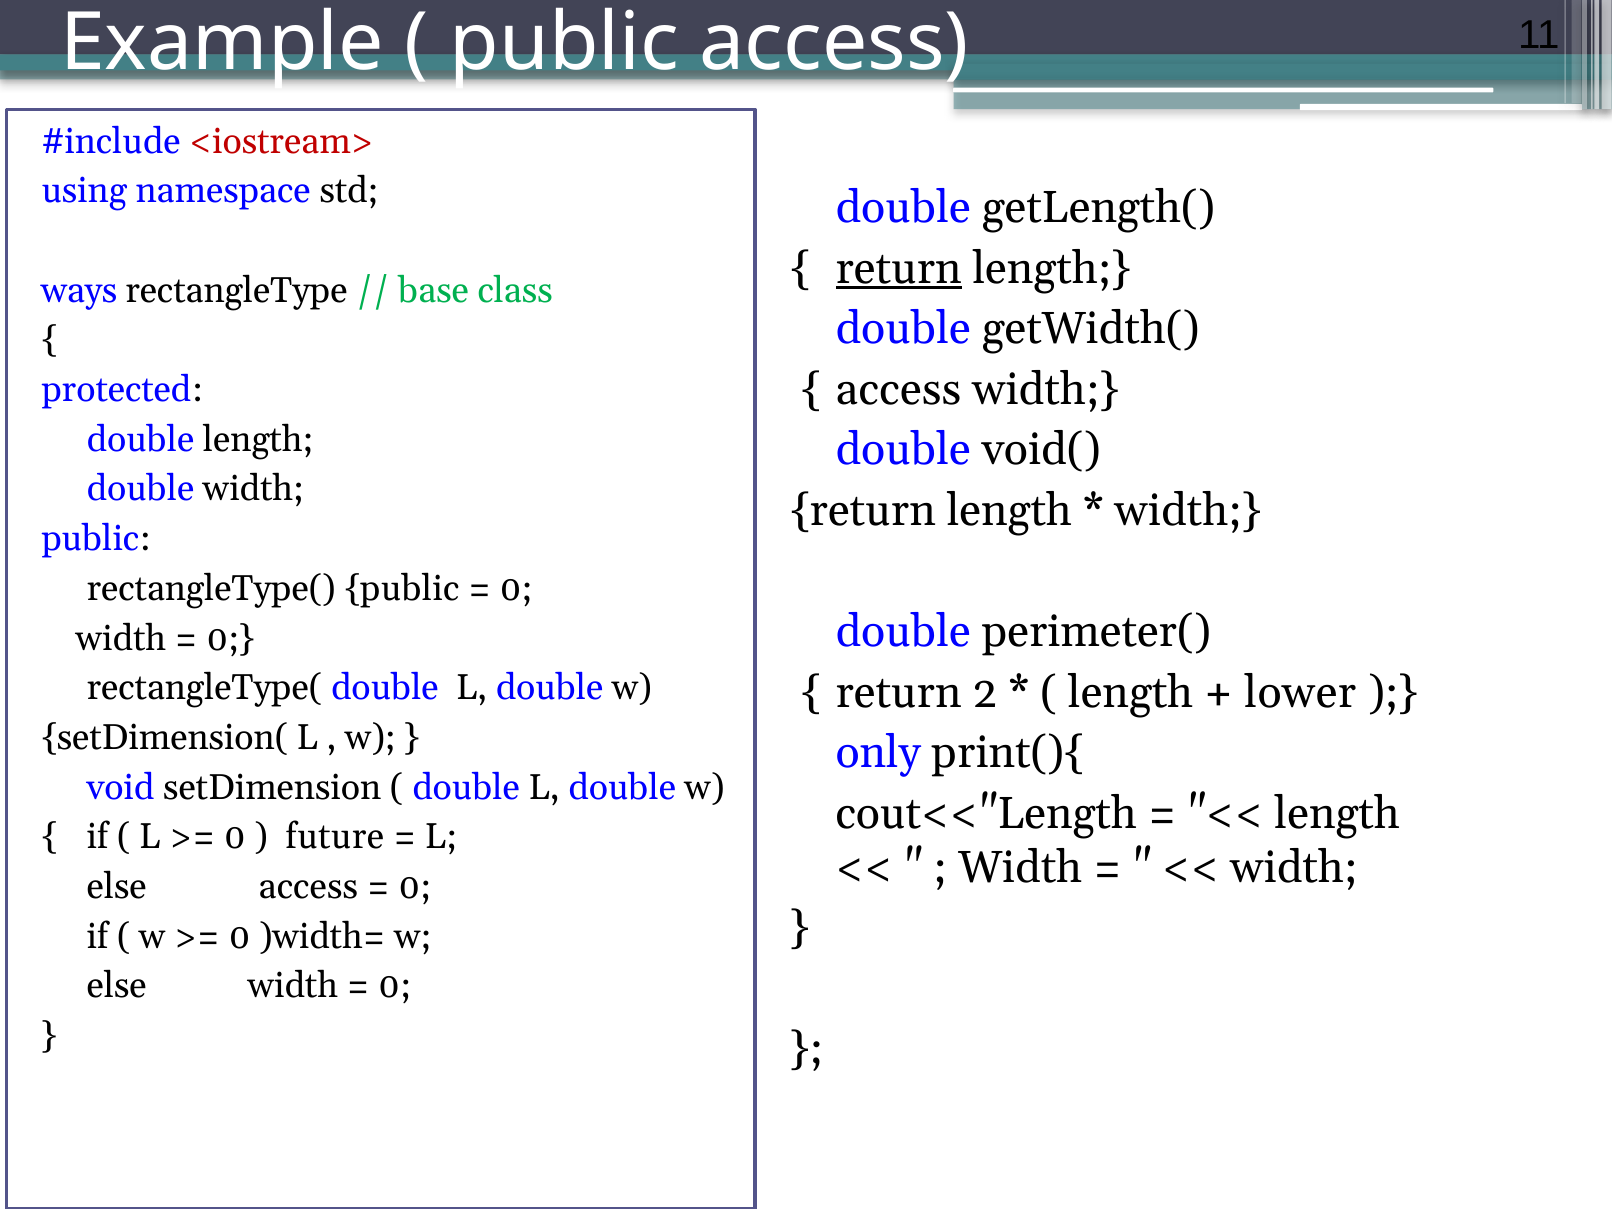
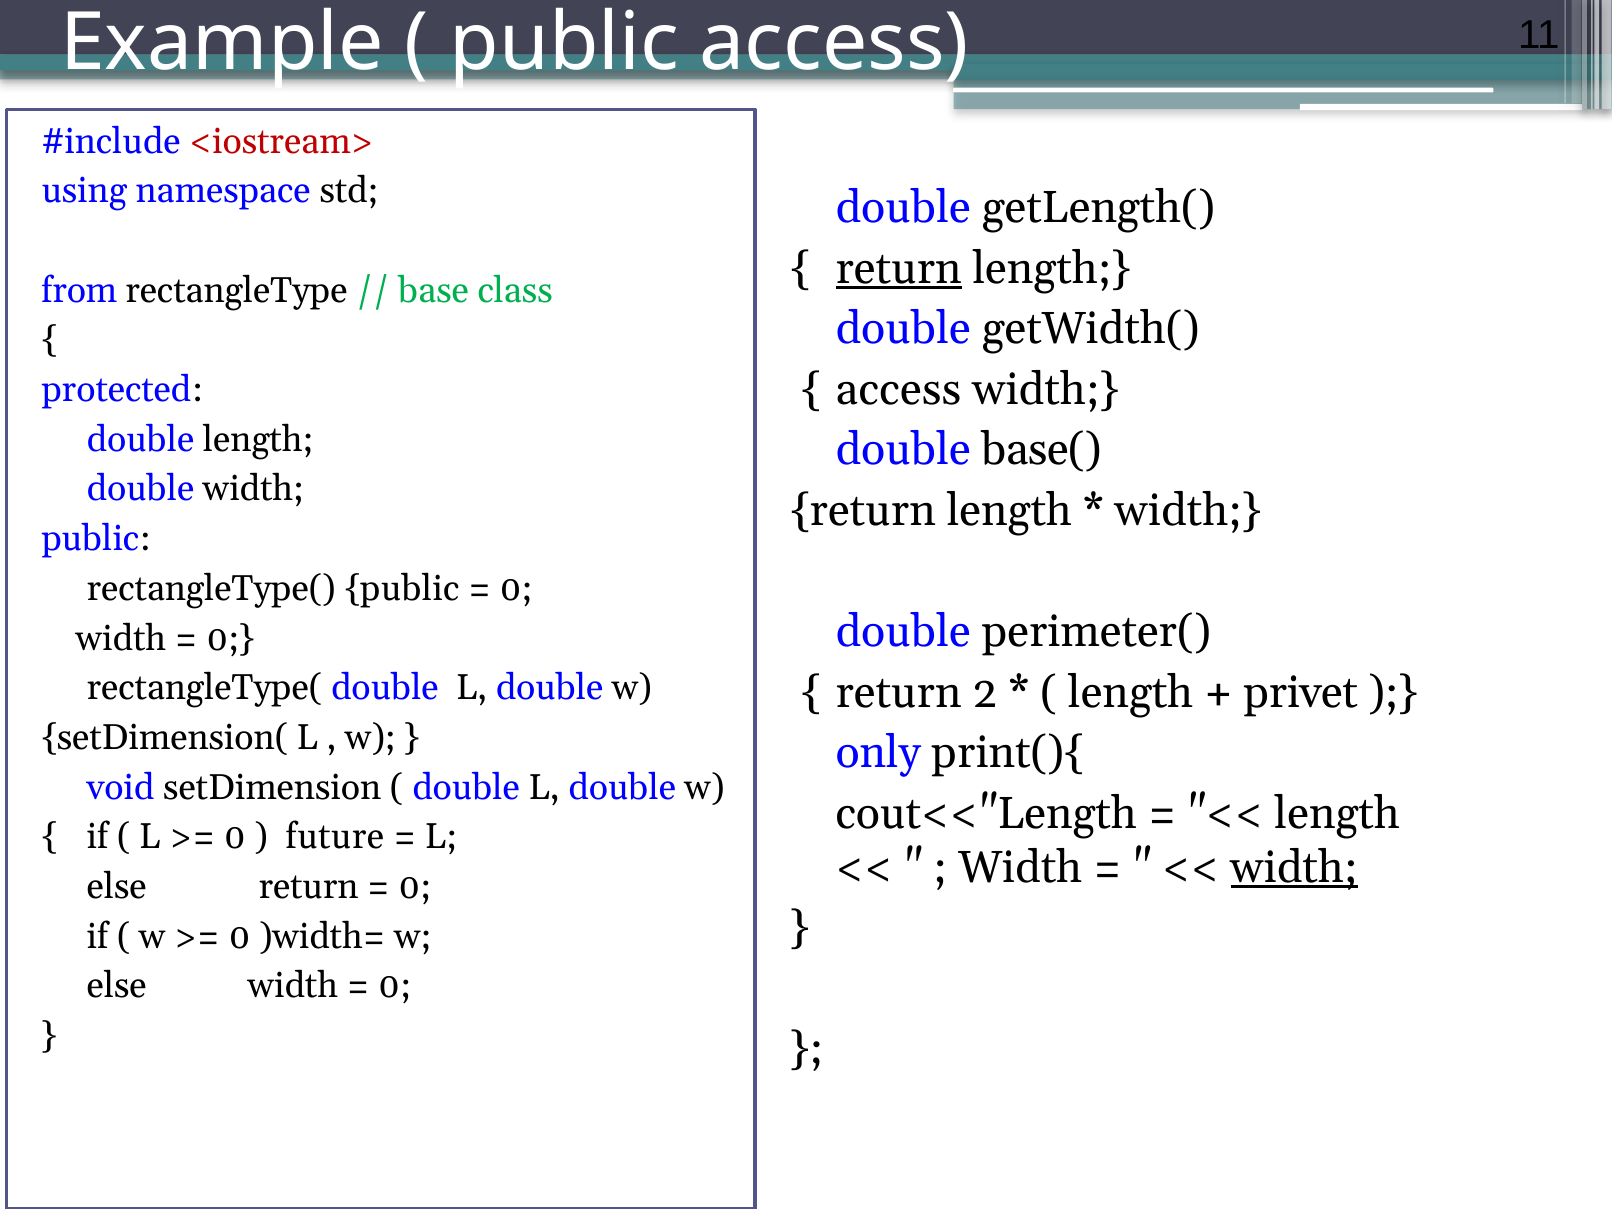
ways: ways -> from (79, 290)
void(: void( -> base( (1041, 450)
lower: lower -> privet (1301, 692)
width underline: none -> present (1294, 867)
else access: access -> return (309, 887)
